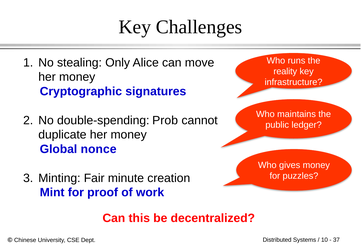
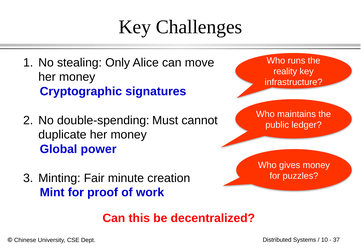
Prob: Prob -> Must (165, 120)
nonce: nonce -> power (99, 149)
